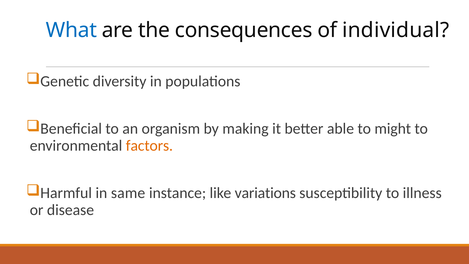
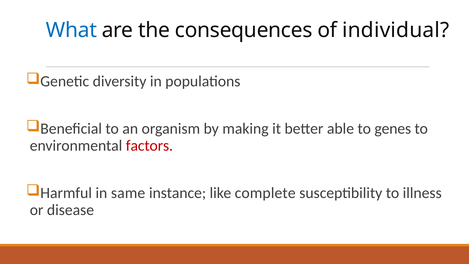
might: might -> genes (393, 129)
factors colour: orange -> red (149, 145)
variations: variations -> complete (265, 193)
